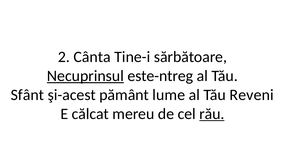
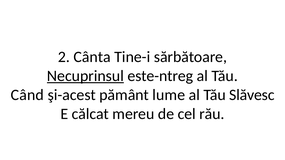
Sfânt: Sfânt -> Când (27, 95)
Reveni: Reveni -> Slăvesc (252, 95)
rău underline: present -> none (212, 114)
